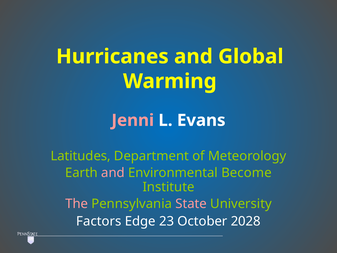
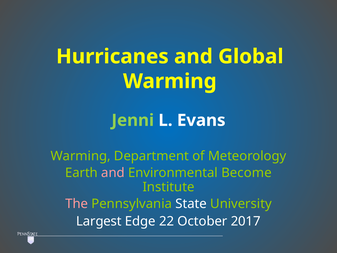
Jenni colour: pink -> light green (133, 120)
Latitudes: Latitudes -> Warming (81, 156)
State colour: pink -> white (191, 204)
Factors: Factors -> Largest (99, 221)
23: 23 -> 22 (167, 221)
2028: 2028 -> 2017 (246, 221)
